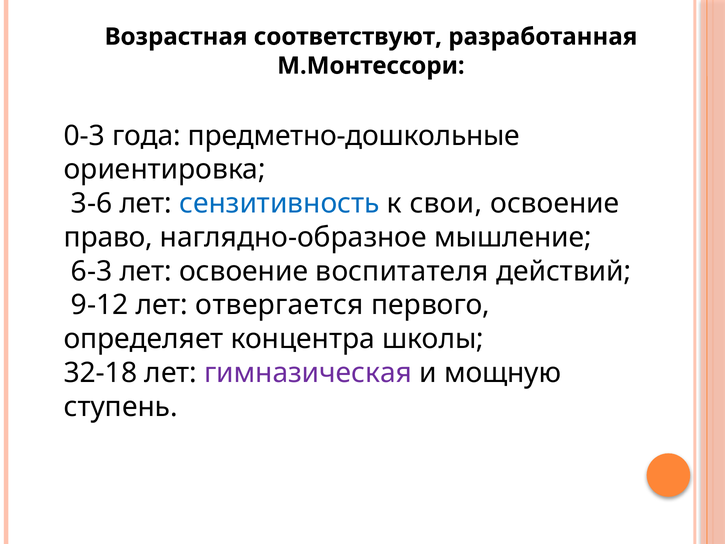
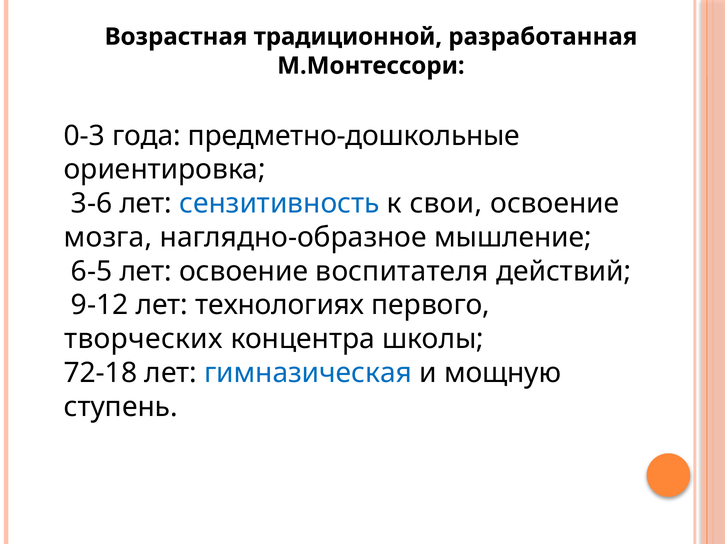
соответствуют: соответствуют -> традиционной (348, 37)
право: право -> мозга (108, 237)
6-3: 6-3 -> 6-5 (92, 271)
отвергается: отвергается -> технологиях (280, 305)
определяет: определяет -> творческих (143, 339)
32-18: 32-18 -> 72-18 (100, 373)
гимназическая colour: purple -> blue (308, 373)
